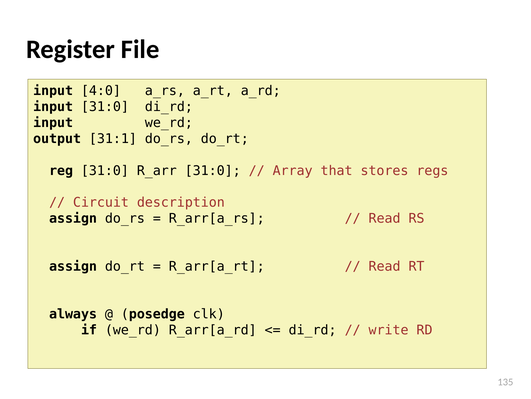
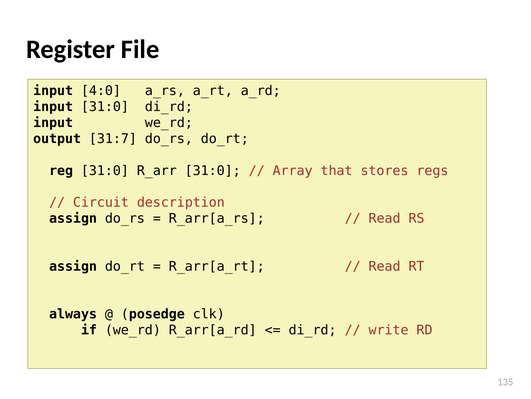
31:1: 31:1 -> 31:7 (113, 138)
